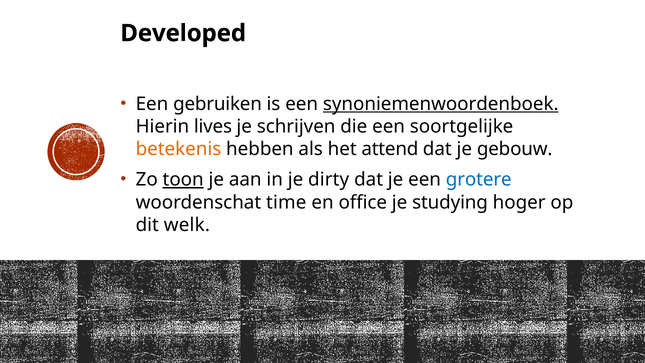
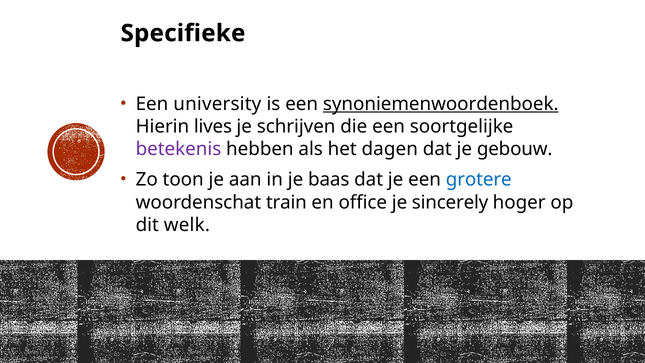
Developed: Developed -> Specifieke (183, 33)
gebruiken: gebruiken -> university (217, 104)
betekenis colour: orange -> purple (178, 149)
attend: attend -> dagen (390, 149)
toon underline: present -> none (183, 180)
dirty: dirty -> baas (329, 180)
time: time -> train (286, 202)
studying: studying -> sincerely (450, 202)
